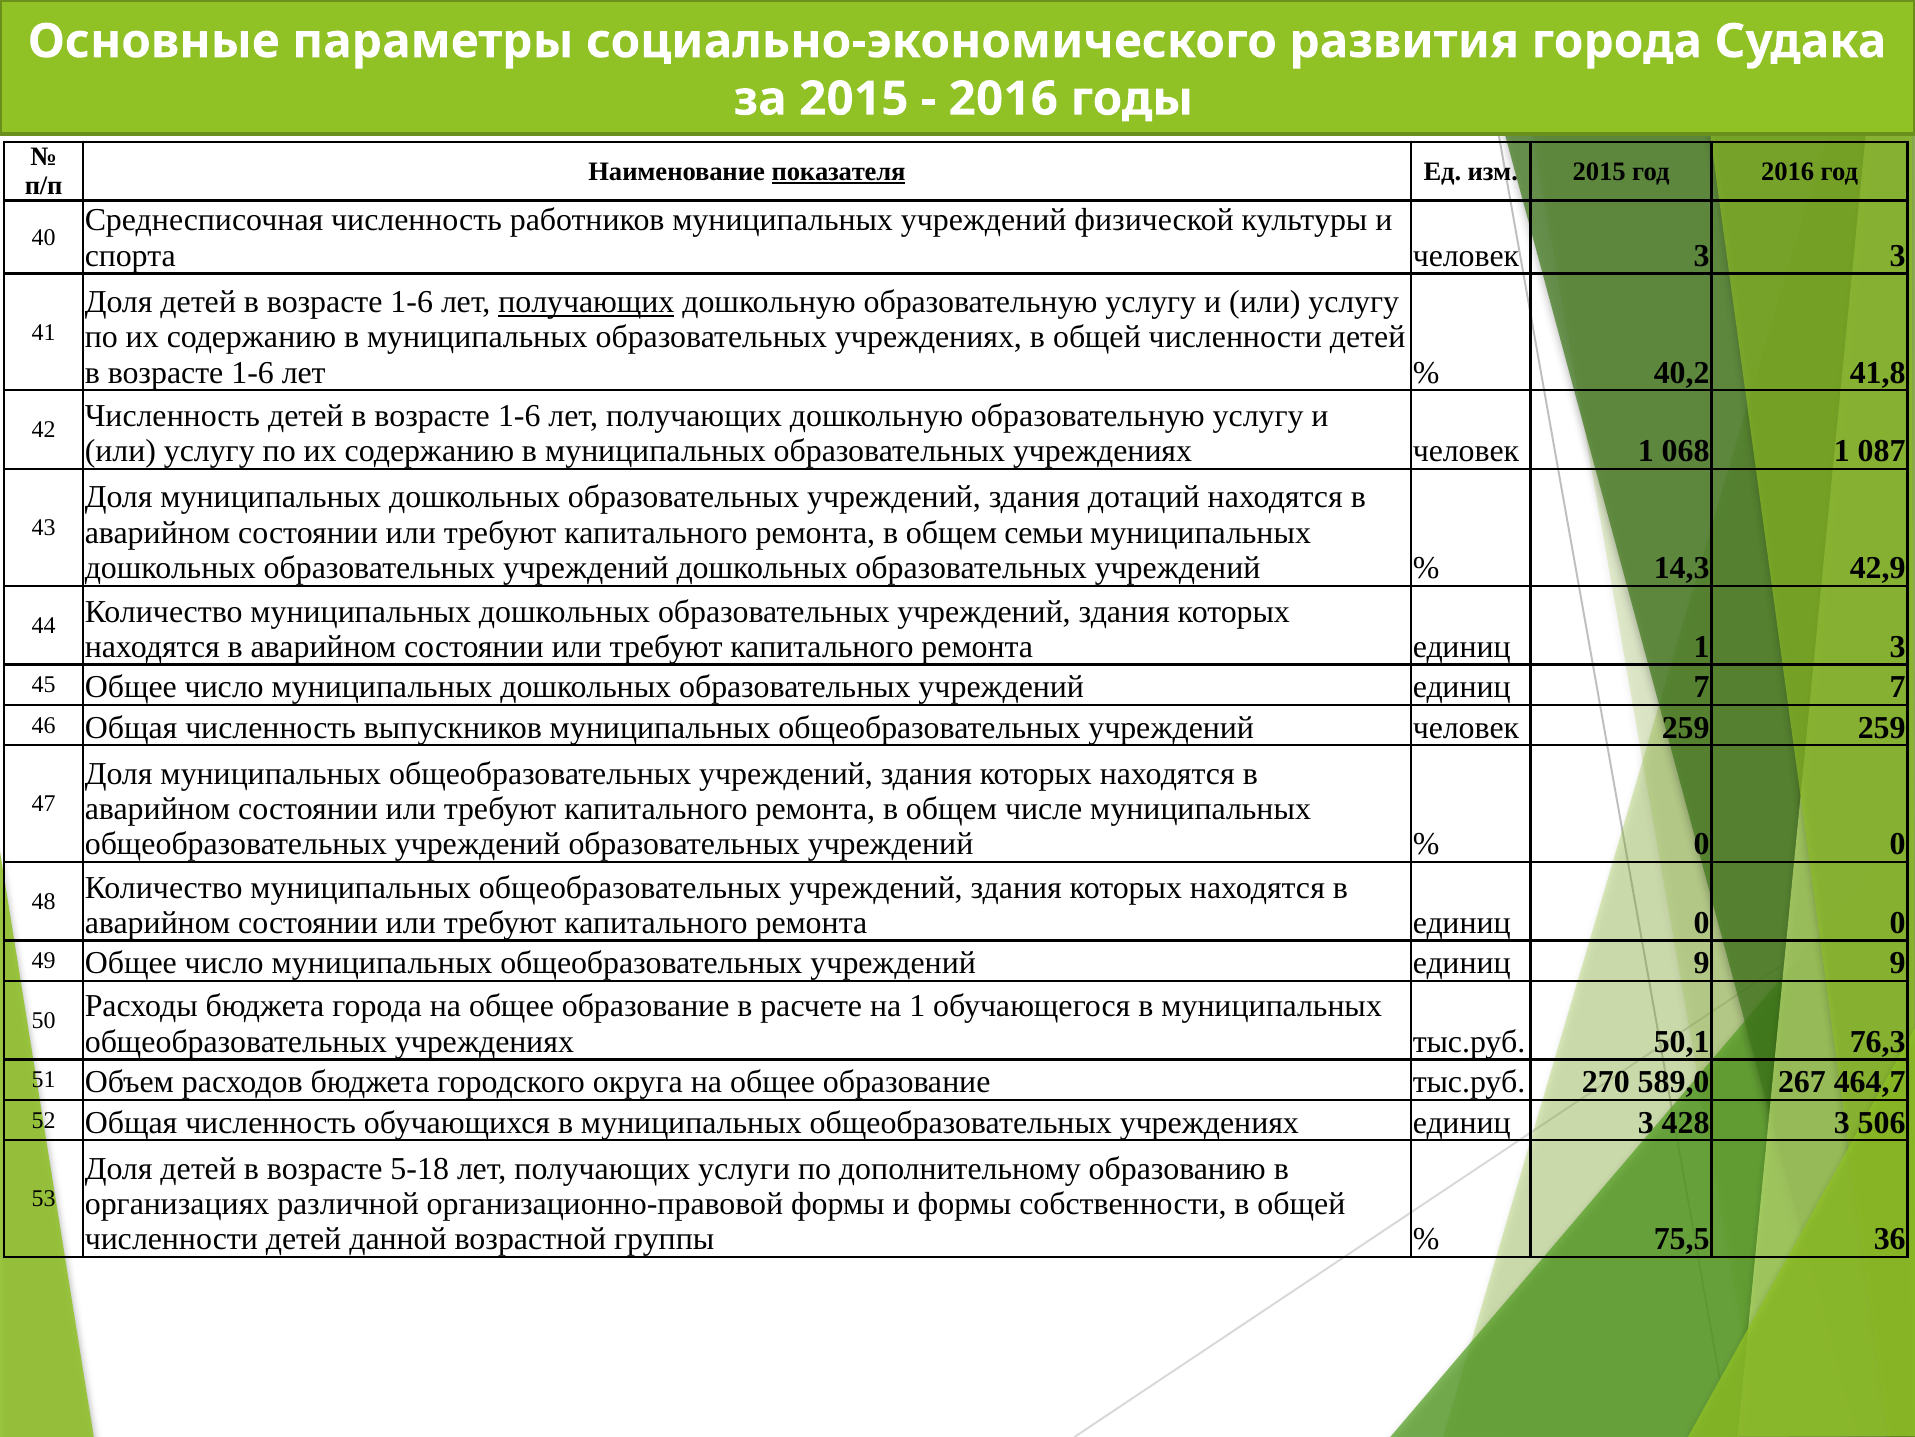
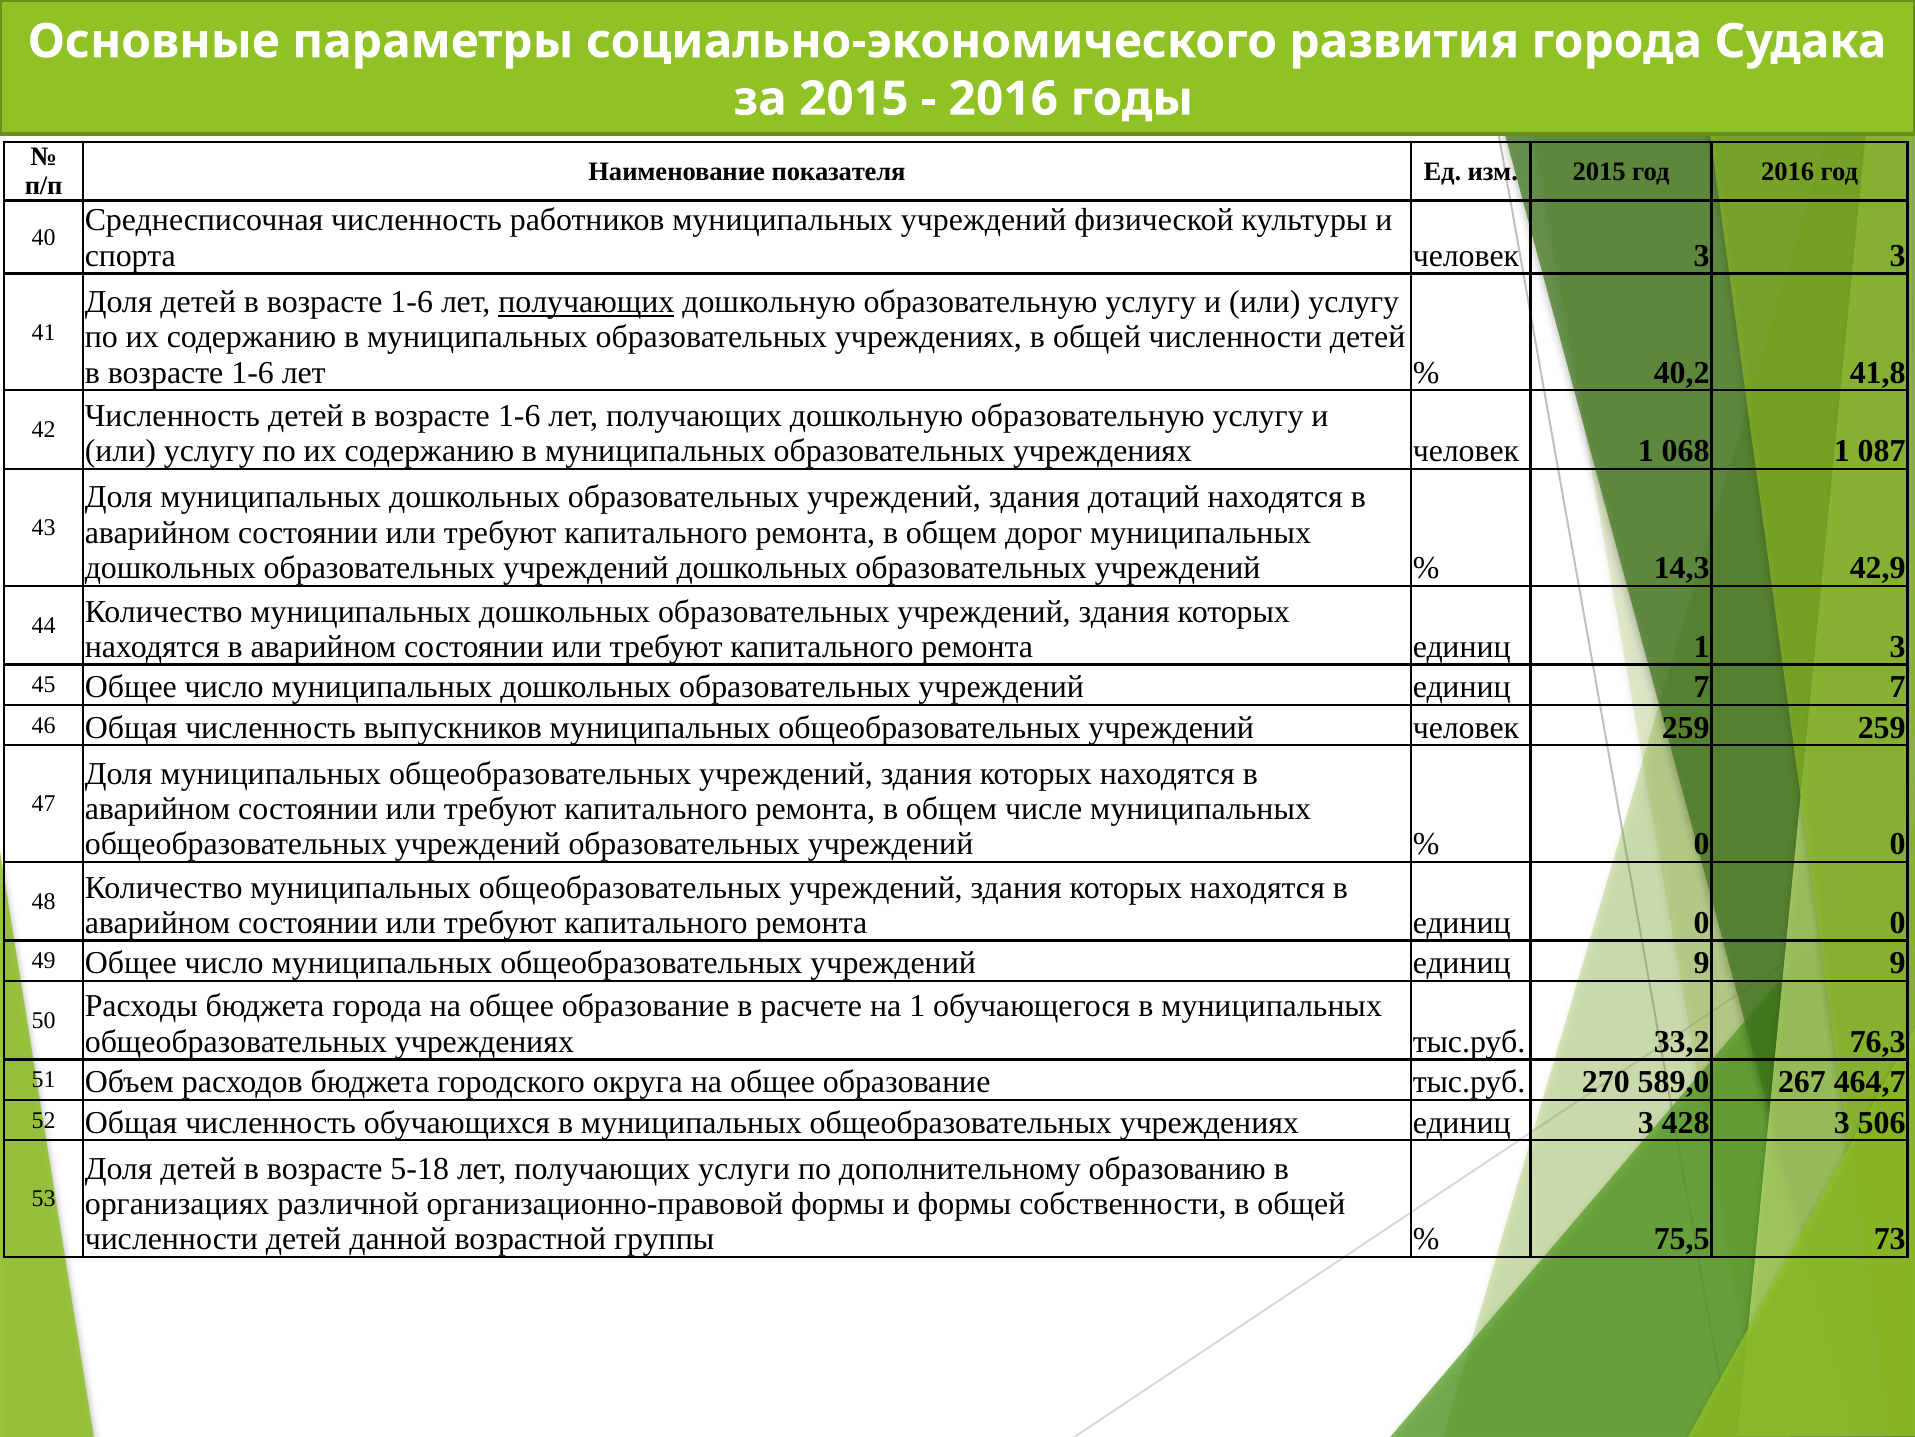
показателя underline: present -> none (839, 171)
семьи: семьи -> дорог (1044, 533)
50,1: 50,1 -> 33,2 (1682, 1041)
36: 36 -> 73 (1890, 1239)
